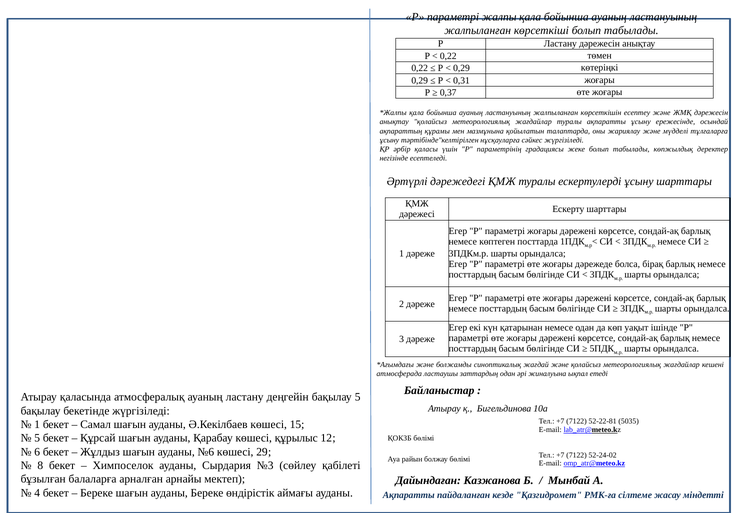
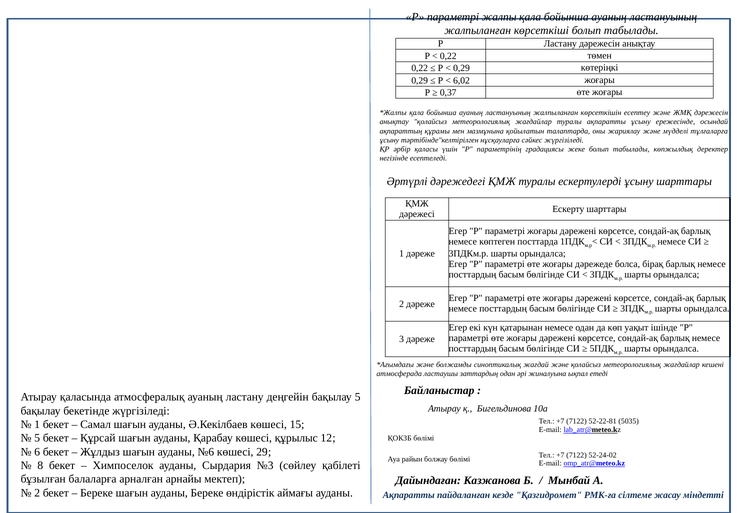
0,31: 0,31 -> 6,02 (461, 81)
4: 4 -> 2 (37, 494)
